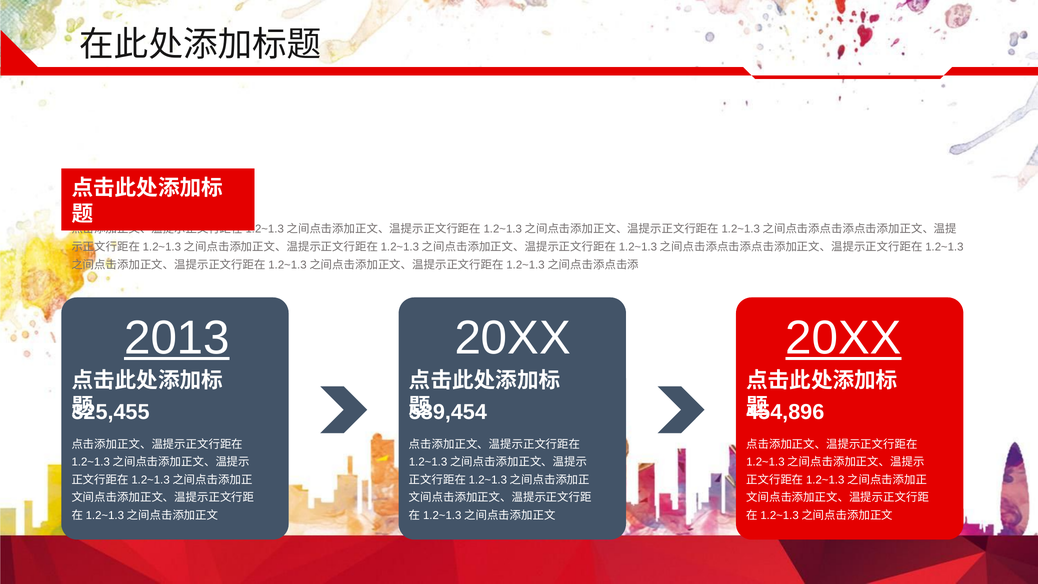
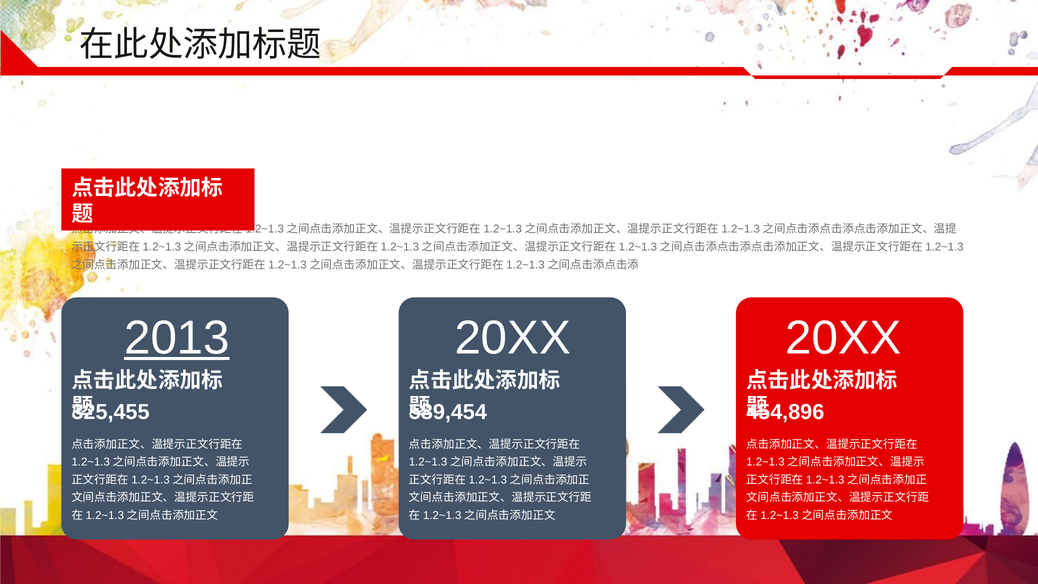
20XX underline: present -> none (843, 338)
